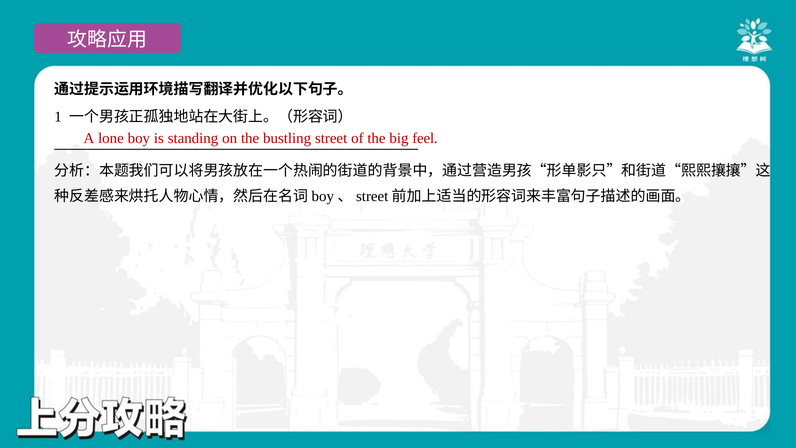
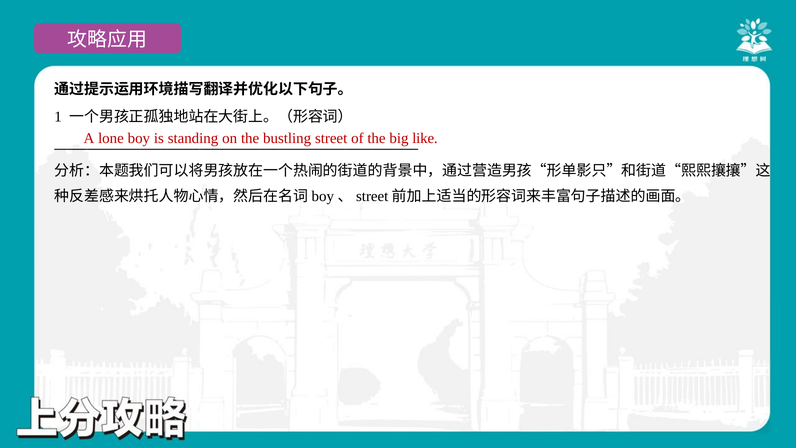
feel: feel -> like (425, 138)
